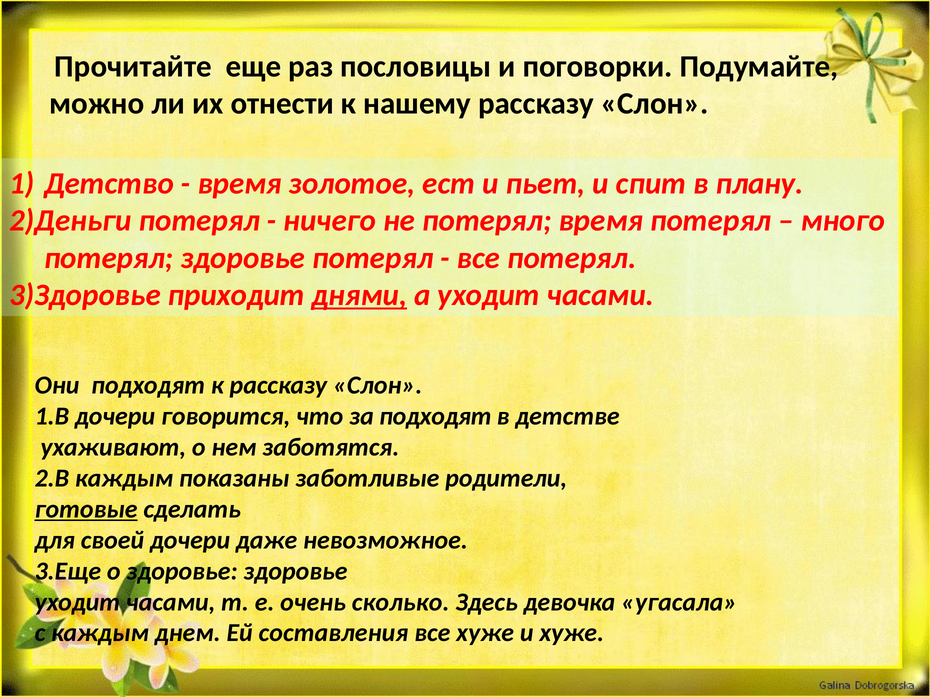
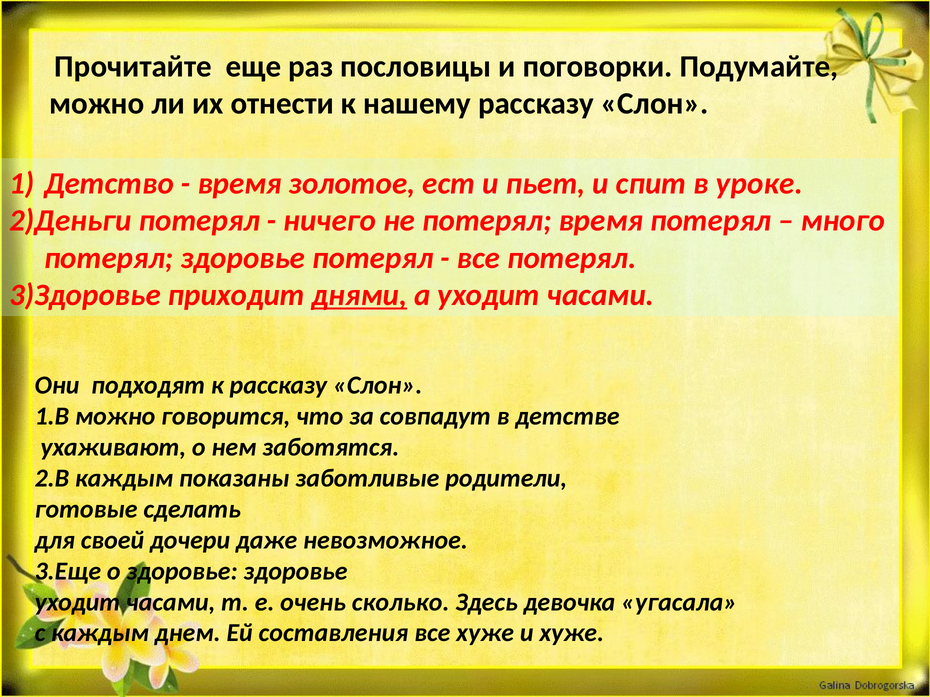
плану: плану -> уроке (759, 184)
1.В дочери: дочери -> можно (115, 416)
за подходят: подходят -> совпадут (435, 416)
готовые underline: present -> none (86, 509)
